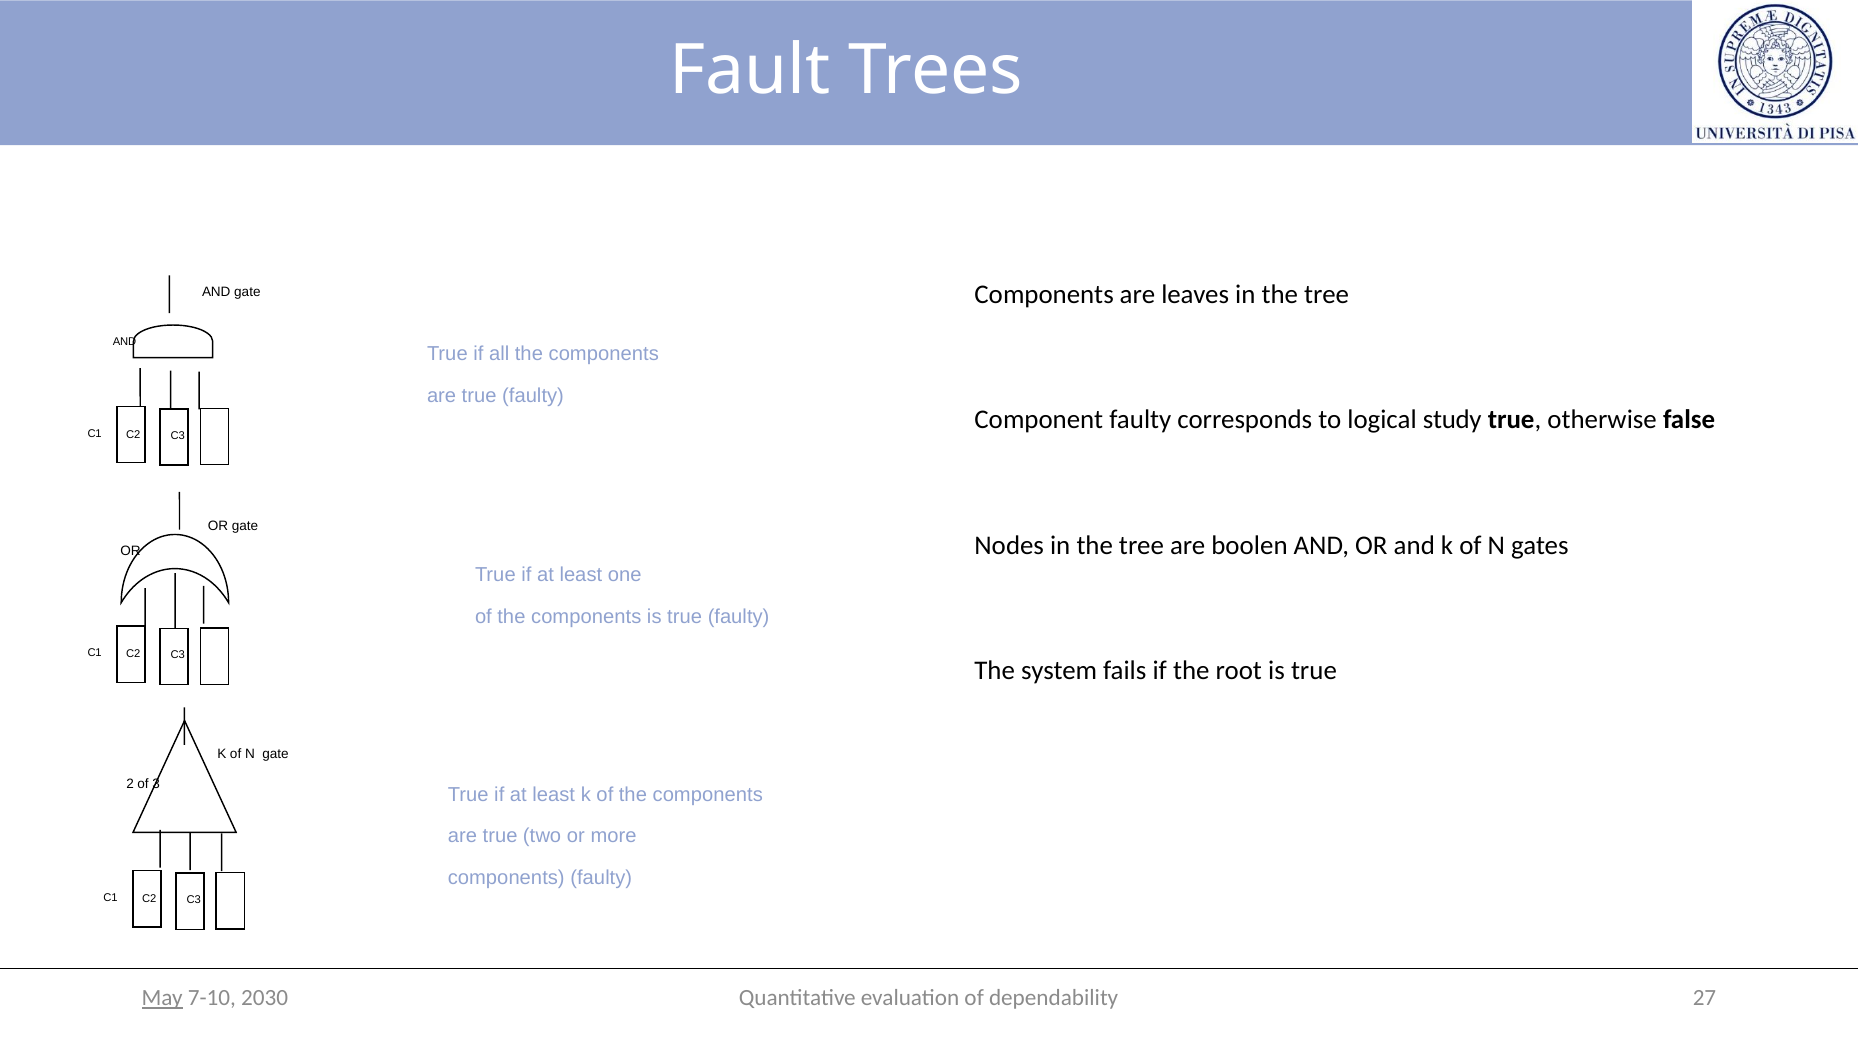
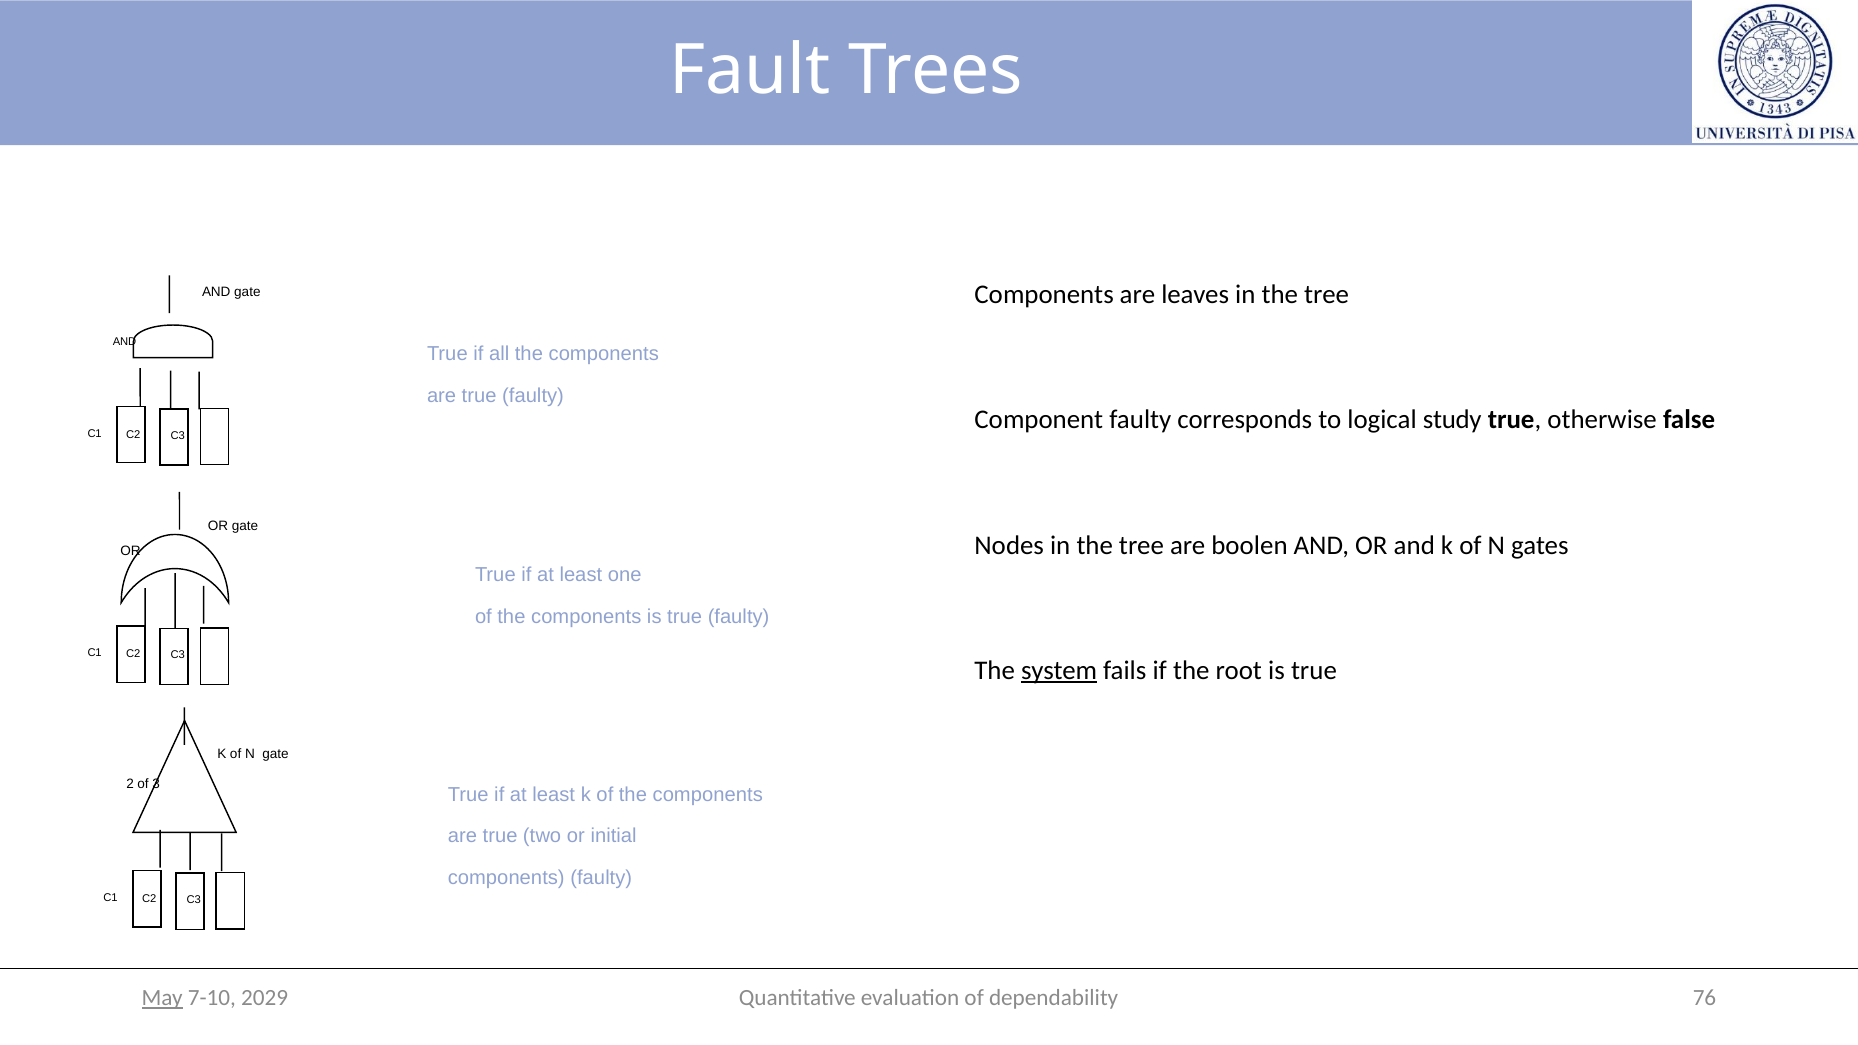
system underline: none -> present (1059, 671)
more: more -> initial (614, 836)
27: 27 -> 76 (1705, 998)
2030: 2030 -> 2029 (265, 998)
